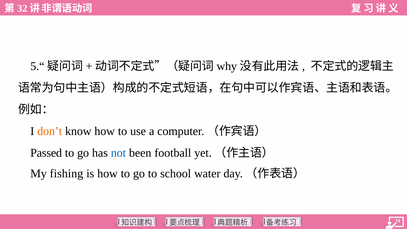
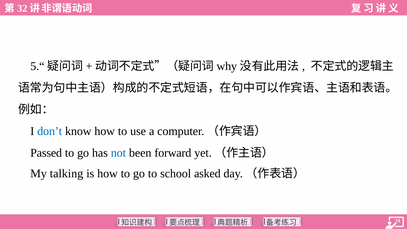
don’t colour: orange -> blue (50, 131)
football: football -> forward (173, 153)
fishing: fishing -> talking (67, 174)
water: water -> asked (207, 174)
